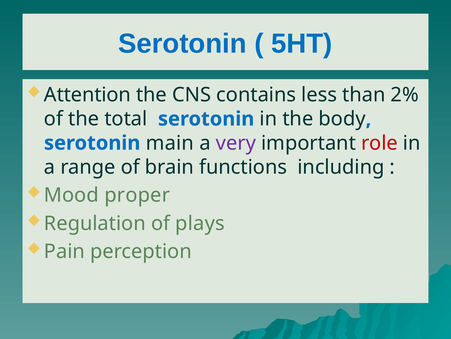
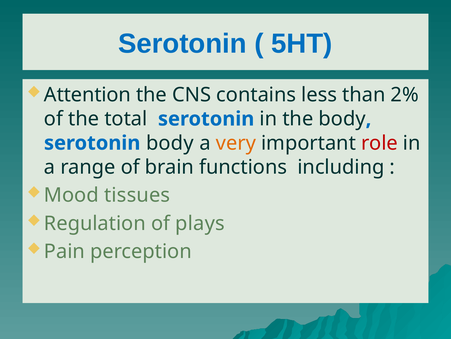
serotonin main: main -> body (170, 143)
very colour: purple -> orange (236, 143)
proper: proper -> tissues (137, 195)
